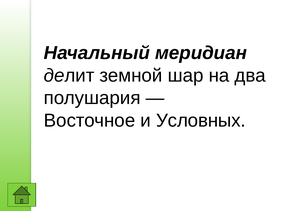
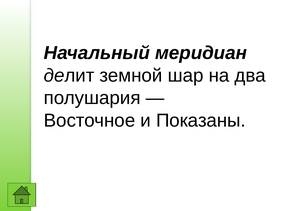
Условных: Условных -> Показаны (201, 120)
